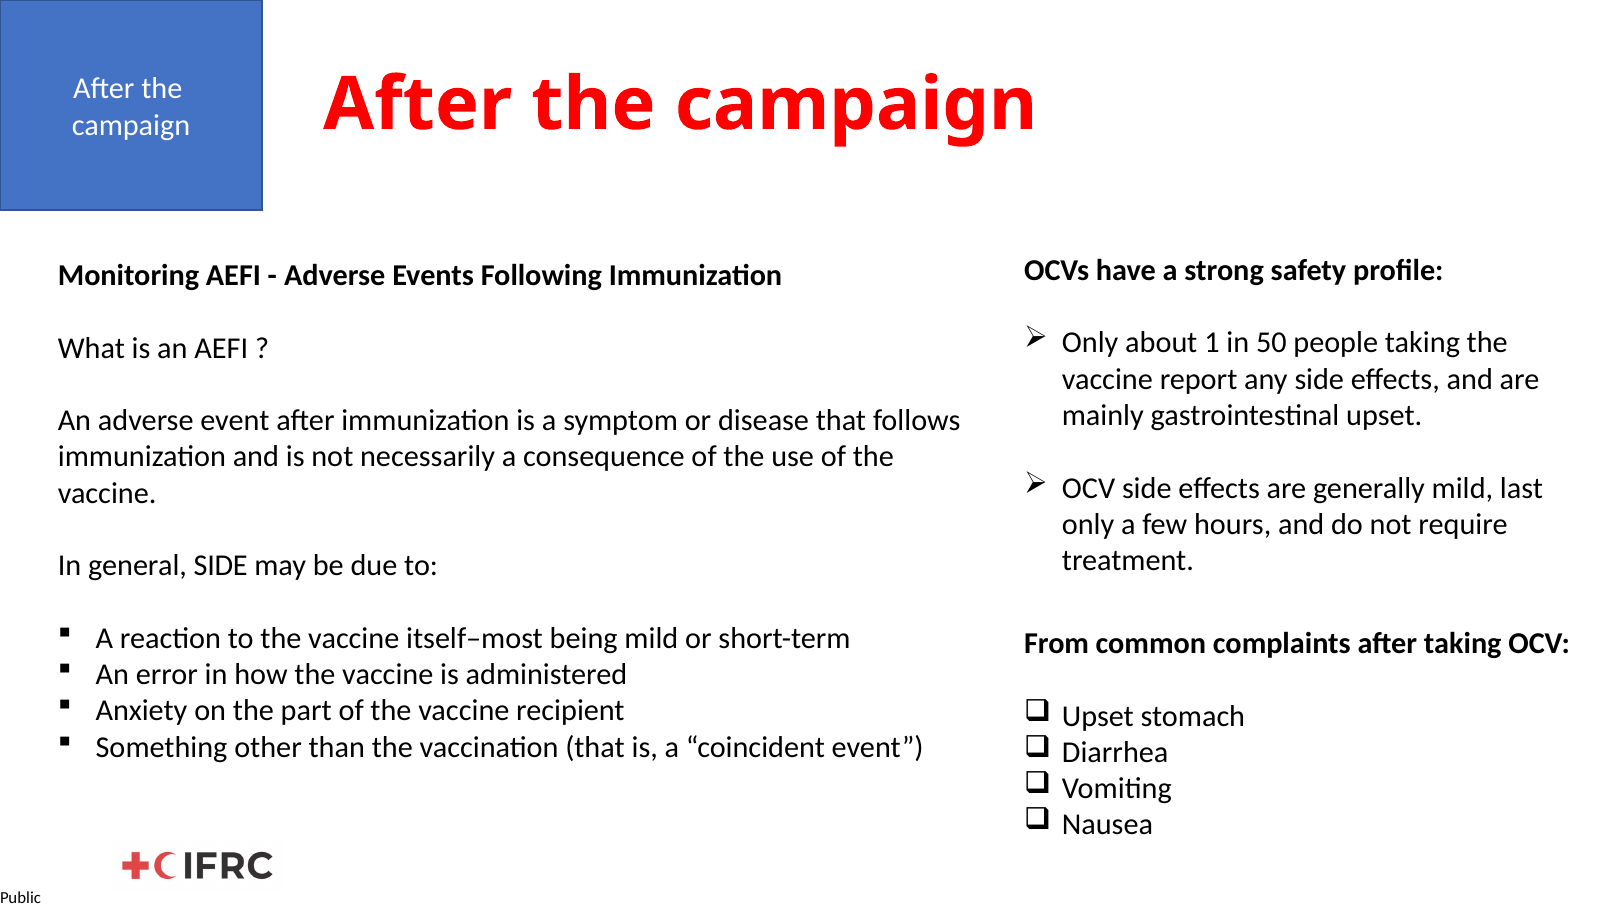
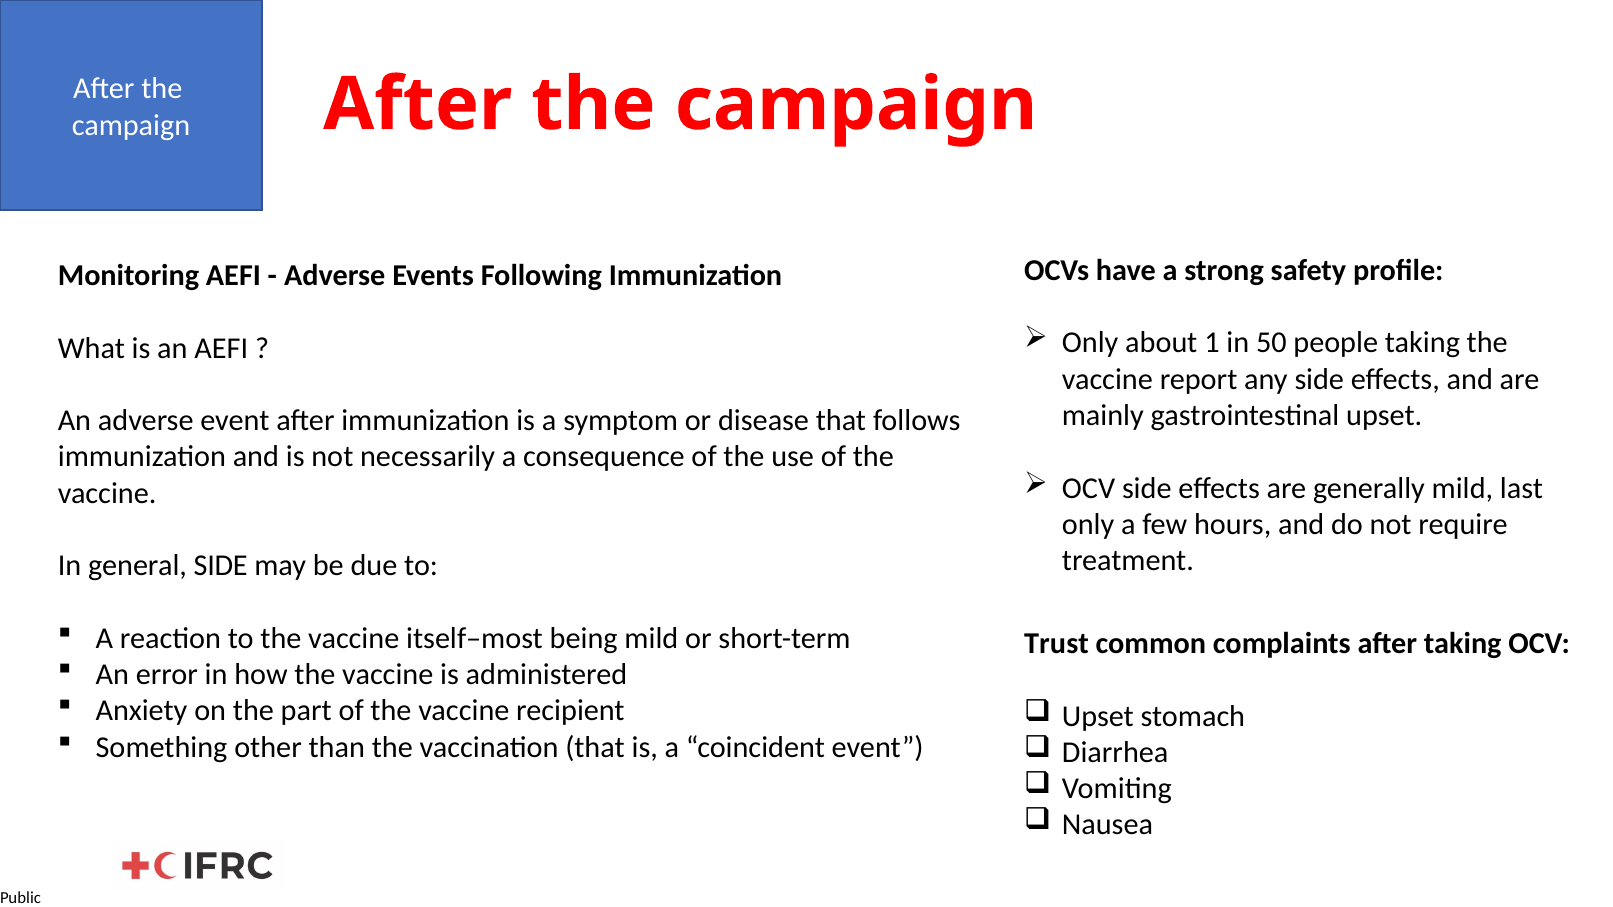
From: From -> Trust (1056, 644)
